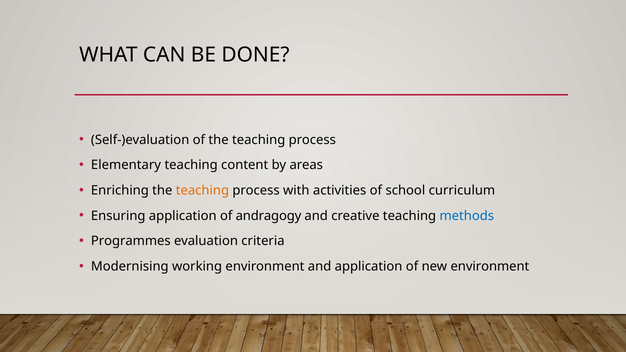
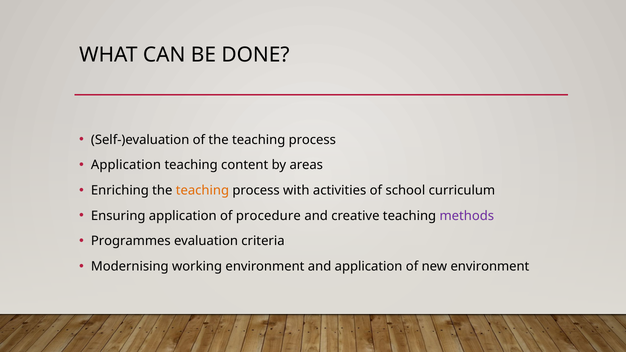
Elementary: Elementary -> Application (126, 165)
andragogy: andragogy -> procedure (268, 216)
methods colour: blue -> purple (467, 216)
